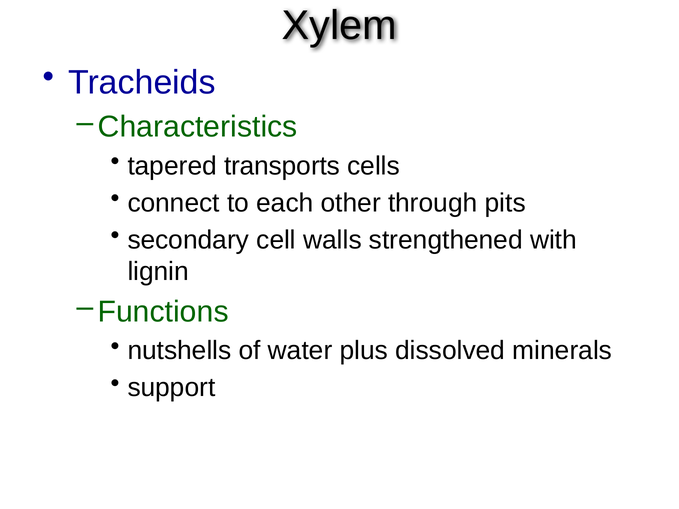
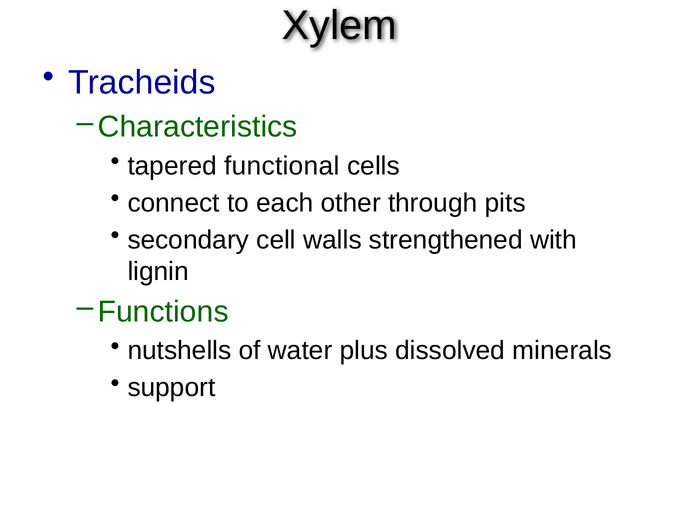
transports: transports -> functional (282, 166)
